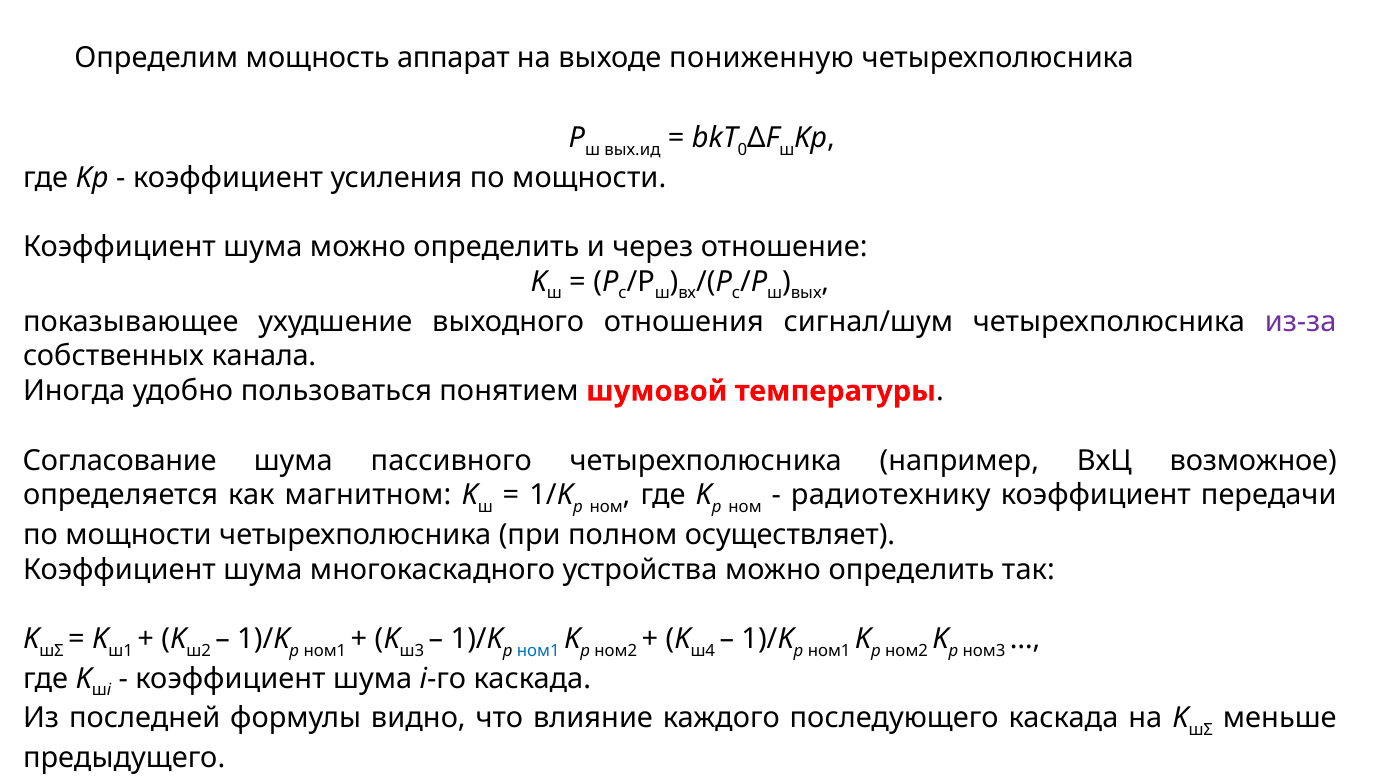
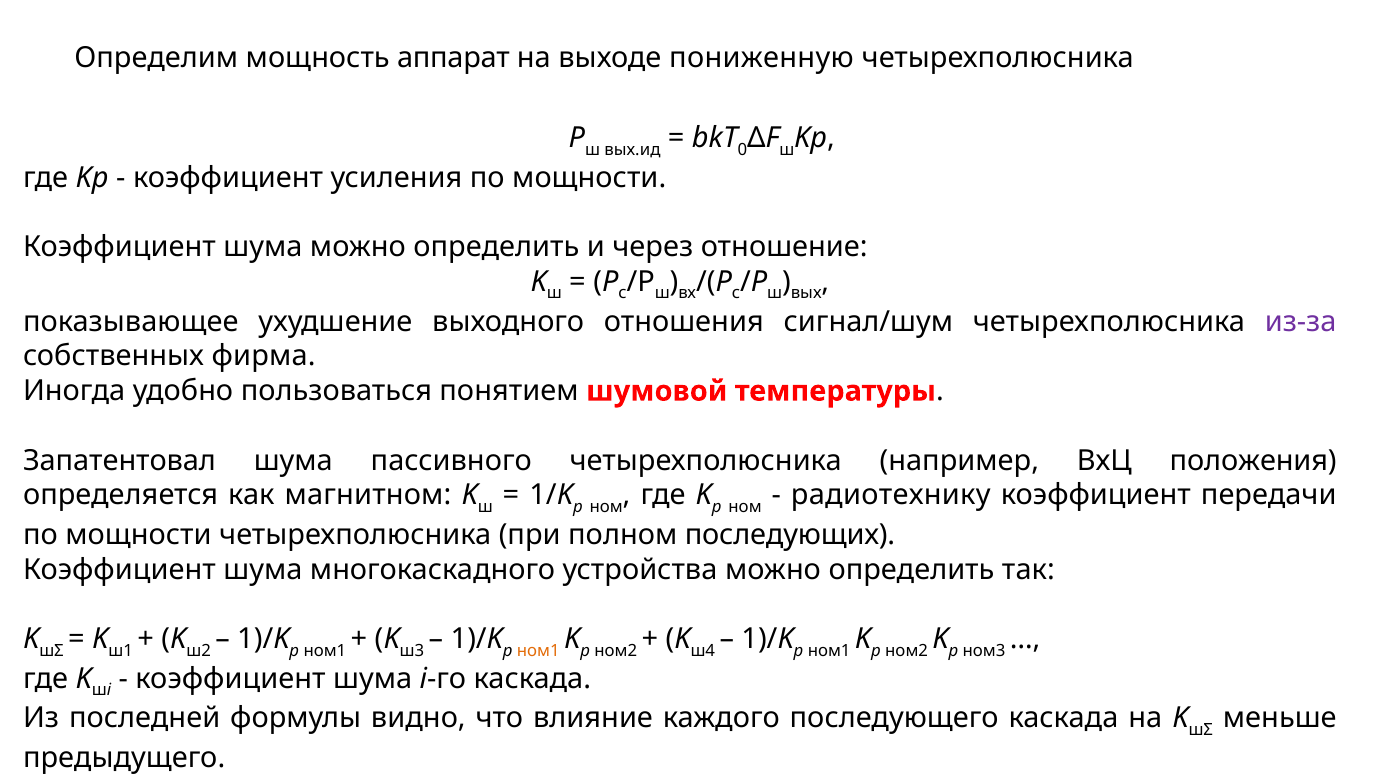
канала: канала -> фирма (264, 356)
Согласование: Согласование -> Запатентовал (120, 460)
возможное: возможное -> положения (1253, 460)
осуществляет: осуществляет -> последующих (790, 534)
ном1 colour: blue -> orange (538, 650)
